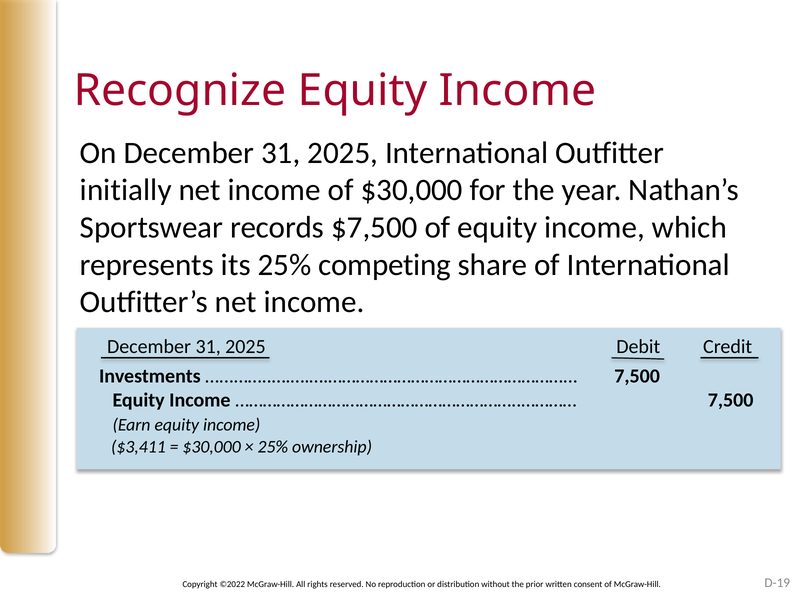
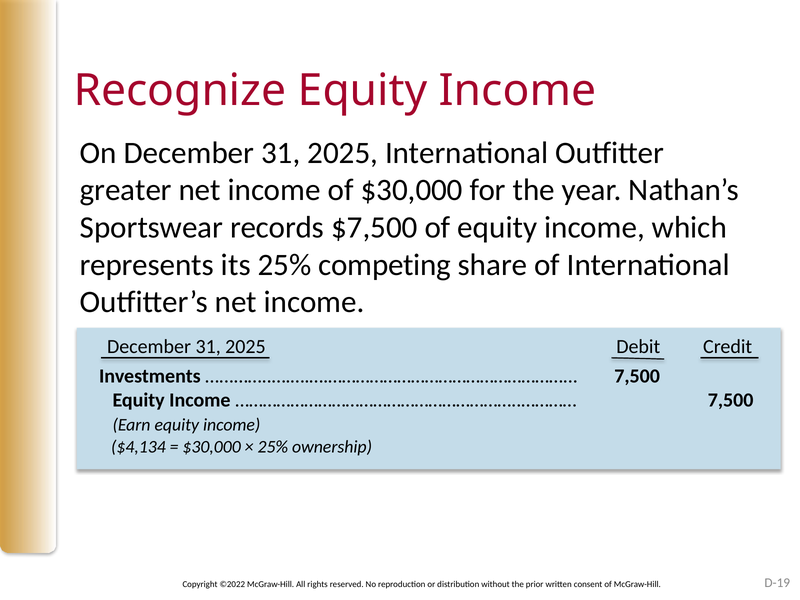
initially: initially -> greater (126, 190)
$3,411: $3,411 -> $4,134 (138, 447)
